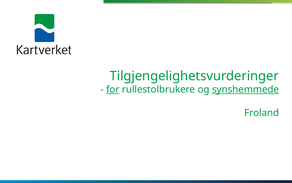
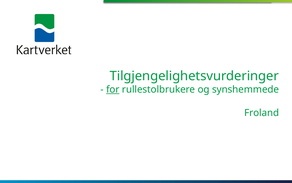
synshemmede underline: present -> none (245, 89)
